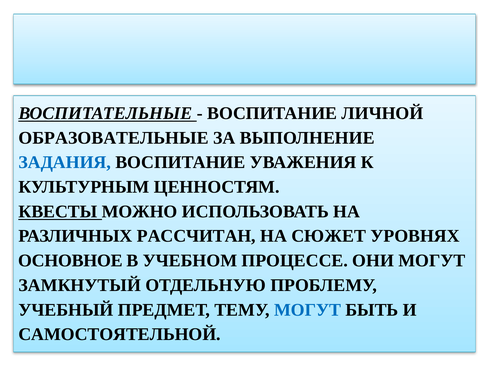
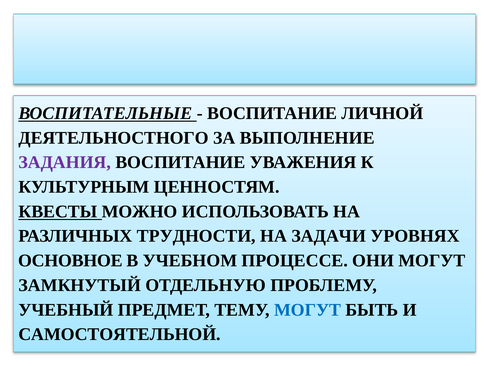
ОБРАЗОВАТЕЛЬНЫЕ: ОБРАЗОВАТЕЛЬНЫЕ -> ДЕЯТЕЛЬНОСТНОГО (114, 138)
ЗАДАНИЯ colour: blue -> purple (65, 162)
РАССЧИТАН: РАССЧИТАН -> ТРУДНОСТИ (196, 236)
СЮЖЕТ: СЮЖЕТ -> ЗАДАЧИ (329, 236)
